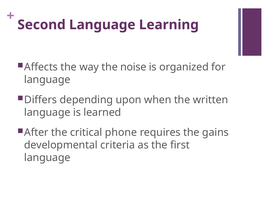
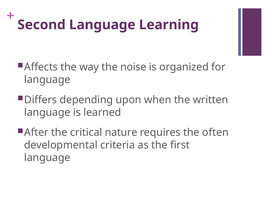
phone: phone -> nature (121, 132)
gains: gains -> often (215, 132)
